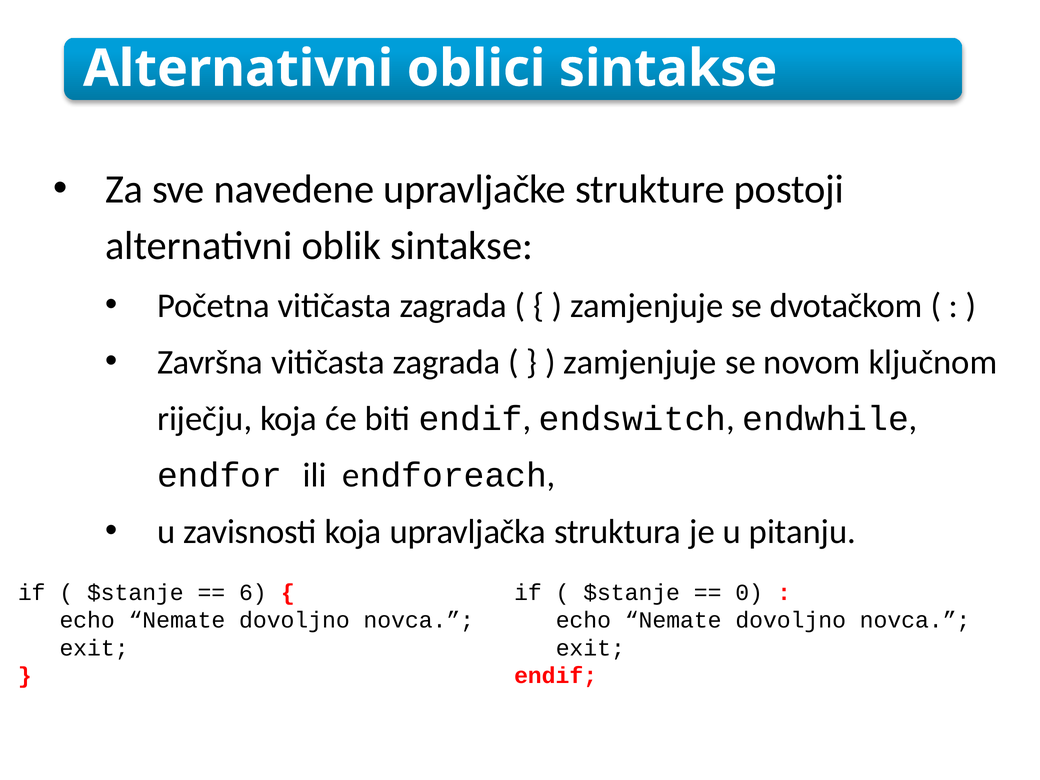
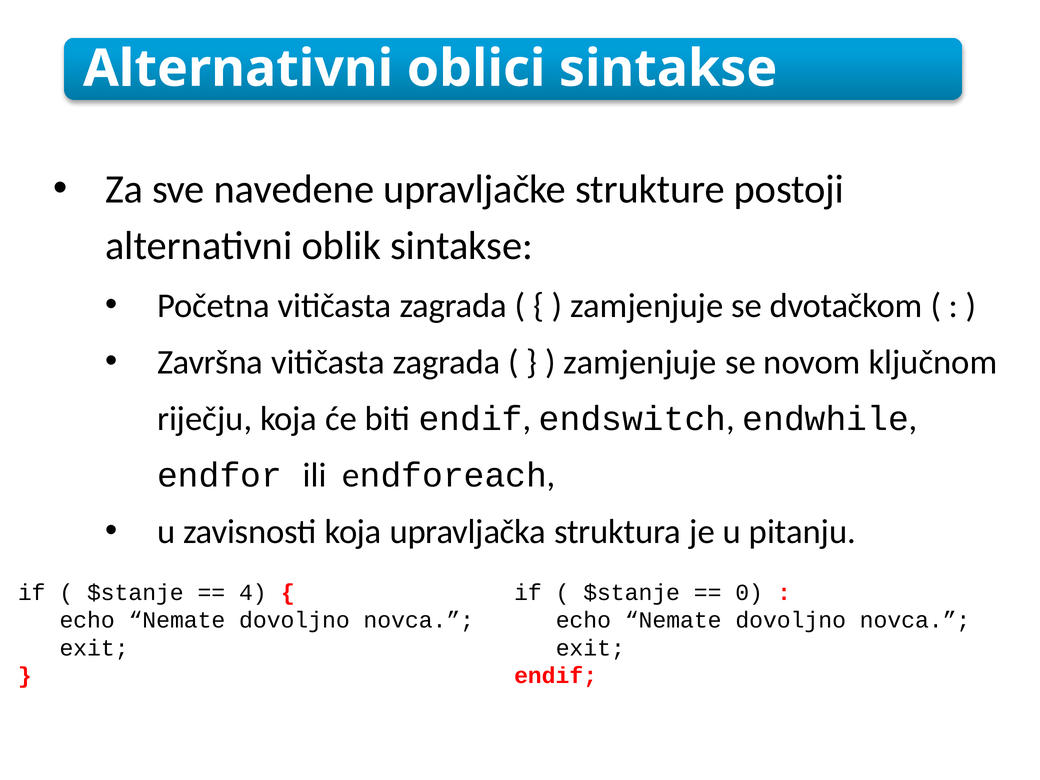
6: 6 -> 4 (253, 592)
